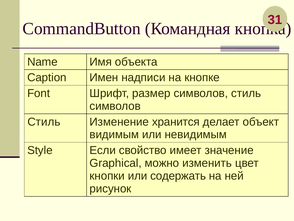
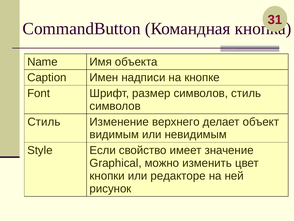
хранится: хранится -> верхнего (176, 122)
содержать: содержать -> редакторе (178, 175)
